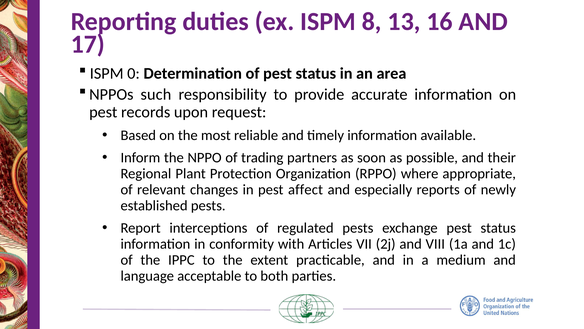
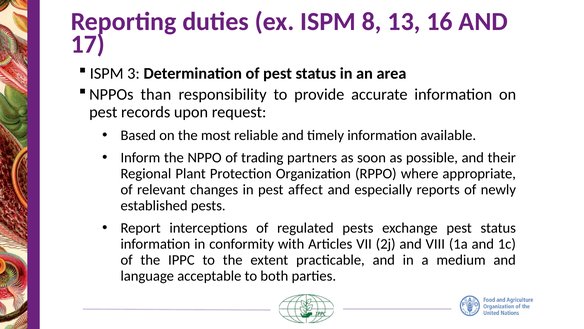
0: 0 -> 3 (134, 73)
such: such -> than (156, 94)
